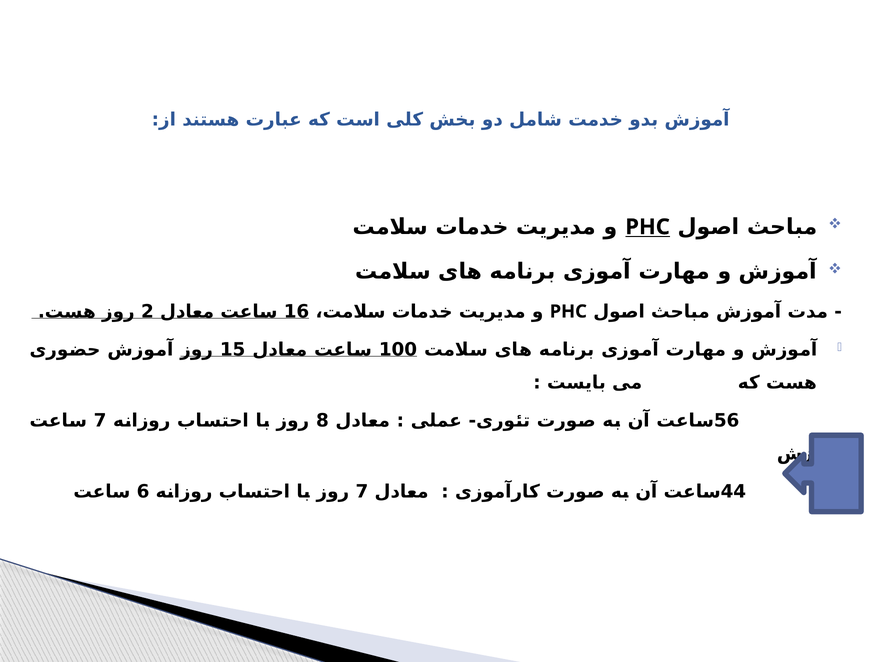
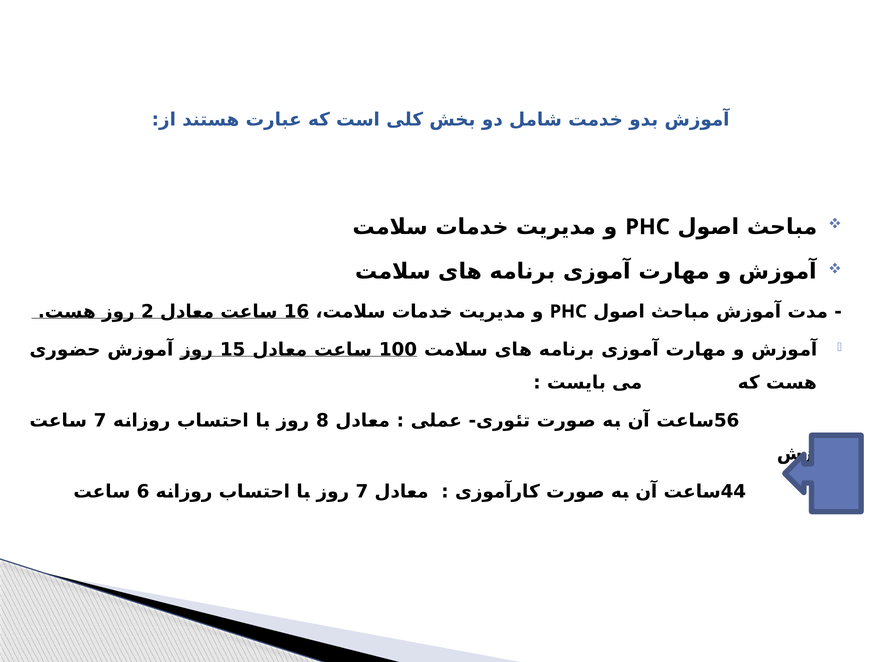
PHC underline: present -> none (648, 227)
